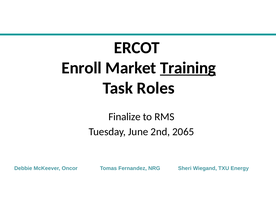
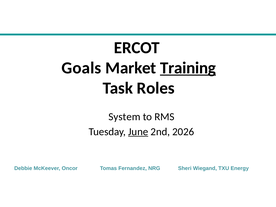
Enroll: Enroll -> Goals (81, 68)
Finalize: Finalize -> System (124, 117)
June underline: none -> present (138, 132)
2065: 2065 -> 2026 (183, 132)
